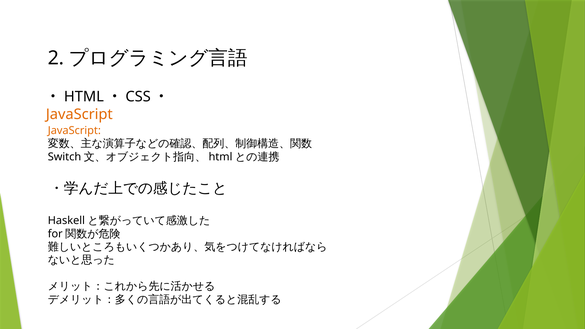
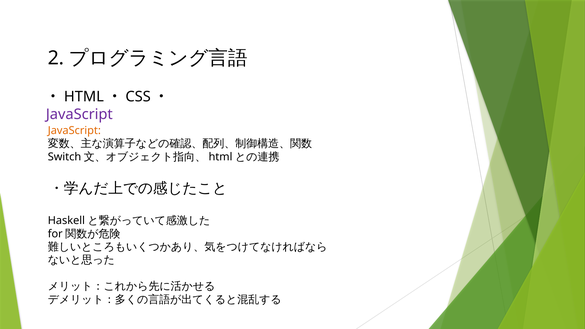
JavaScript colour: orange -> purple (79, 114)
